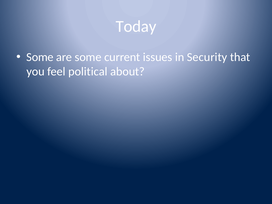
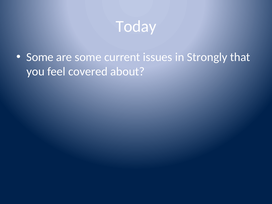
Security: Security -> Strongly (207, 57)
political: political -> covered (88, 72)
